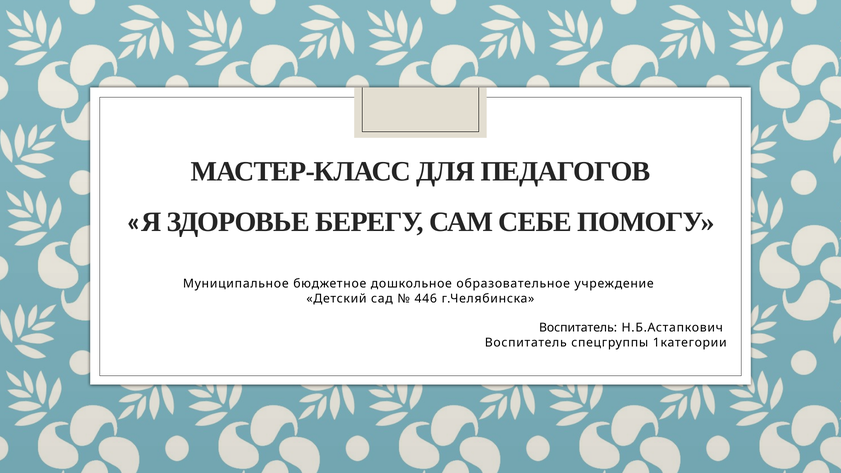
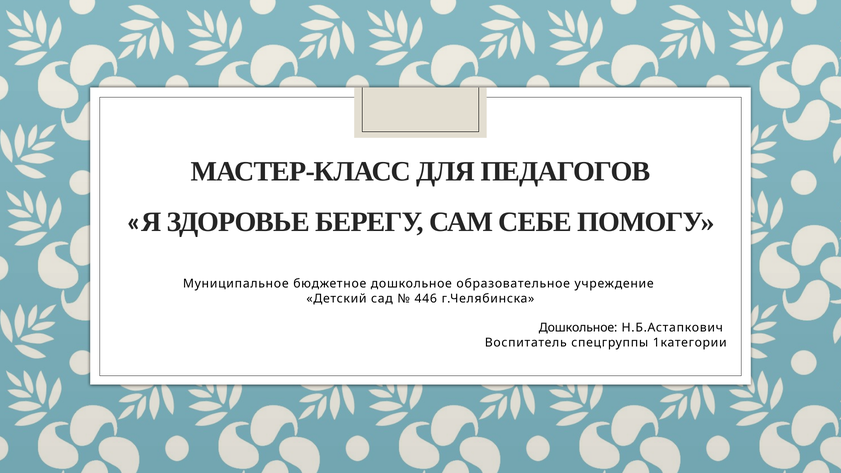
Воспитатель: Воспитатель -> Дошкольное (578, 328)
